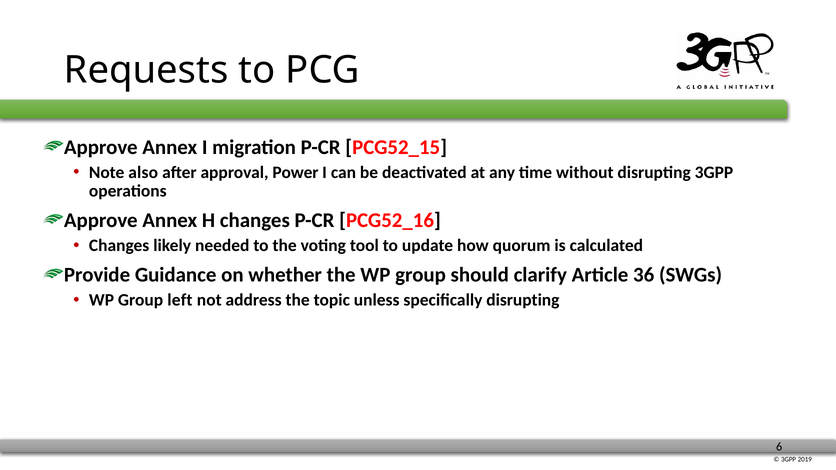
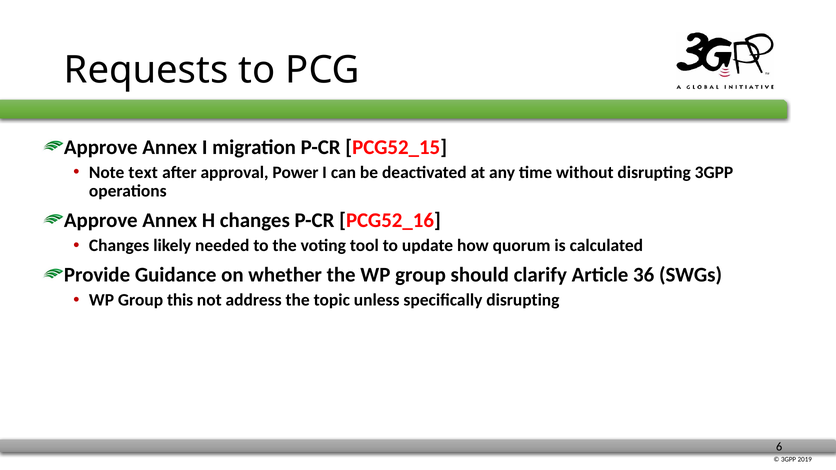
also: also -> text (143, 172)
left: left -> this (180, 300)
